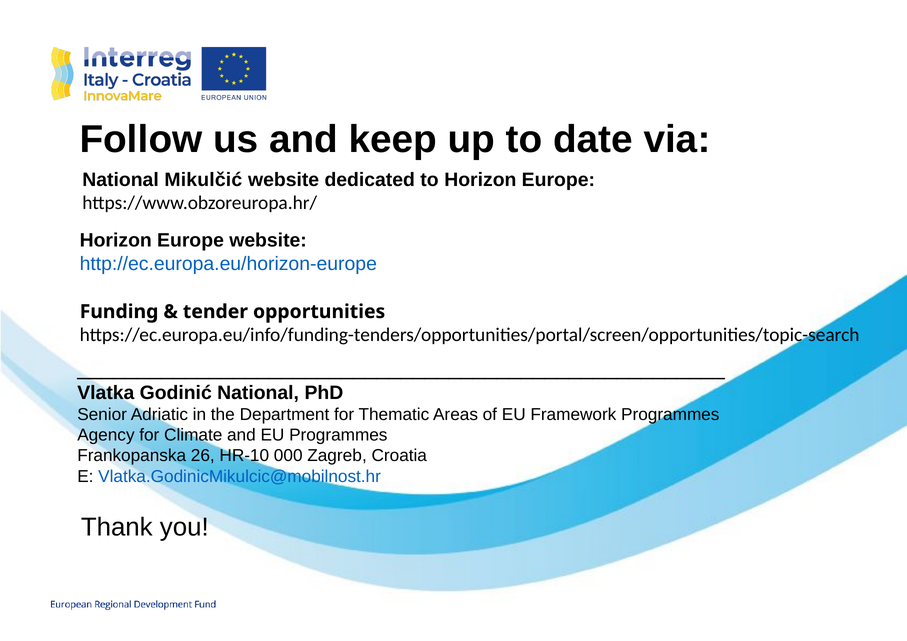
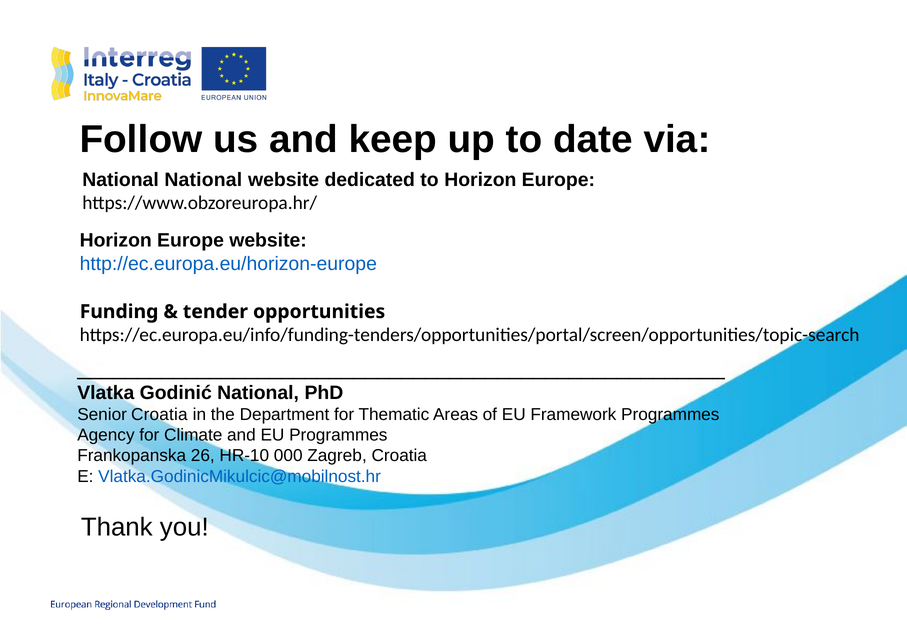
National Mikulčić: Mikulčić -> National (203, 180)
Senior Adriatic: Adriatic -> Croatia (159, 415)
